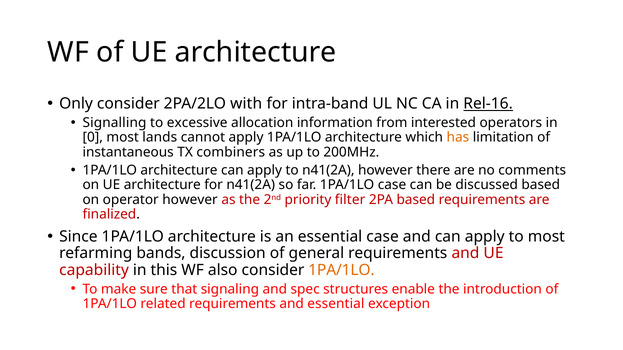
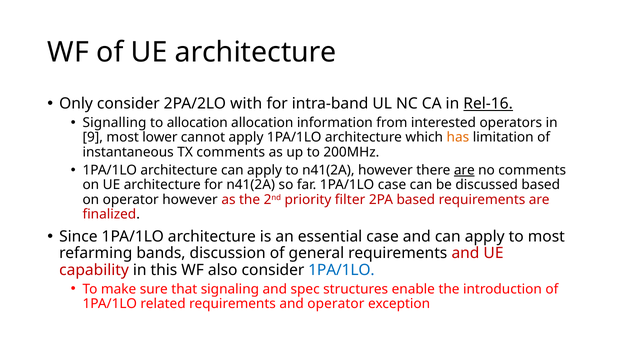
to excessive: excessive -> allocation (197, 123)
0: 0 -> 9 (93, 138)
lands: lands -> lower (160, 138)
TX combiners: combiners -> comments (231, 152)
are underline: none -> present (464, 170)
1PA/1LO colour: orange -> blue (341, 270)
and essential: essential -> operator (336, 304)
